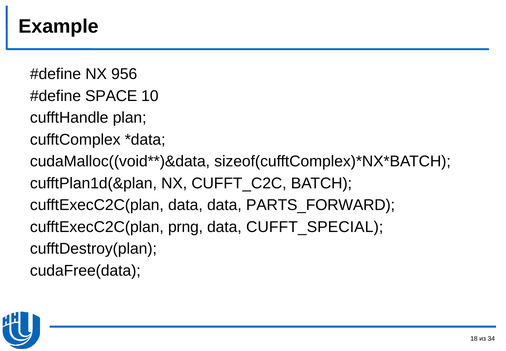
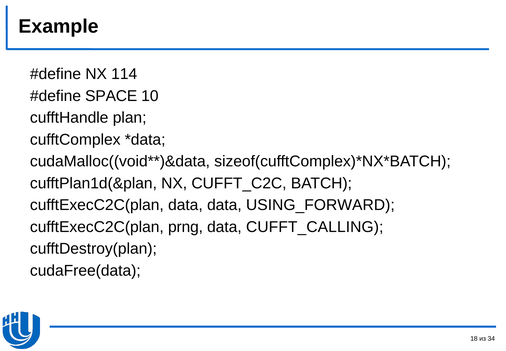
956: 956 -> 114 (124, 74)
PARTS_FORWARD: PARTS_FORWARD -> USING_FORWARD (320, 205)
CUFFT_SPECIAL: CUFFT_SPECIAL -> CUFFT_CALLING (315, 227)
